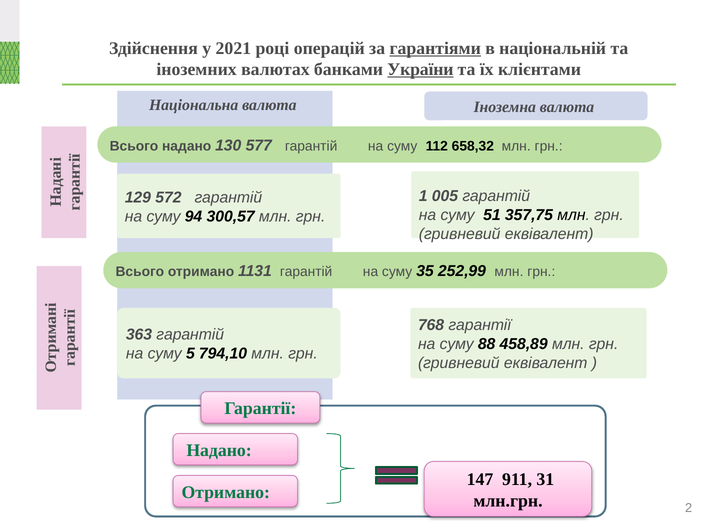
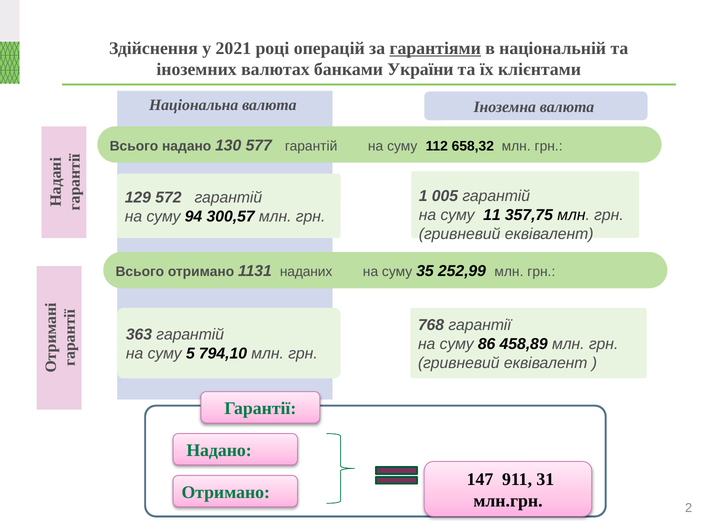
України underline: present -> none (420, 69)
51: 51 -> 11 (492, 215)
1131 гарантій: гарантій -> наданих (306, 272)
88: 88 -> 86 (487, 344)
